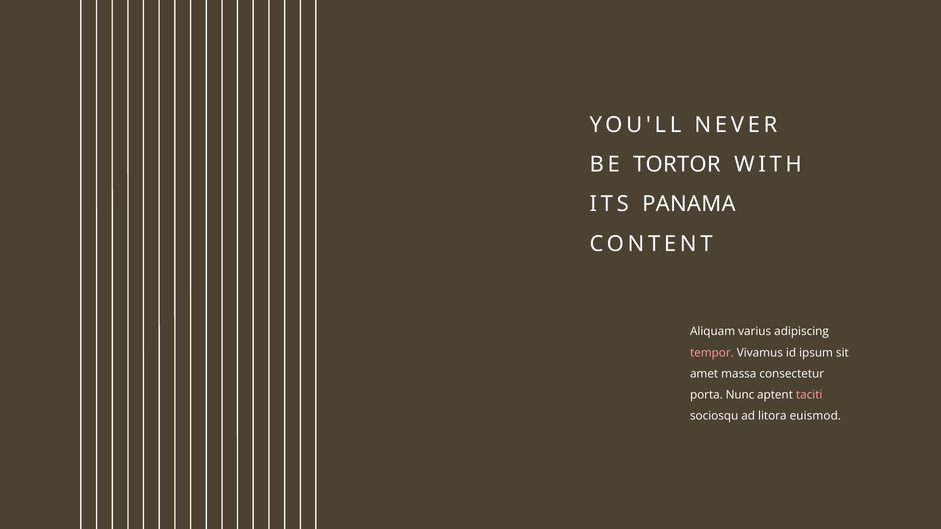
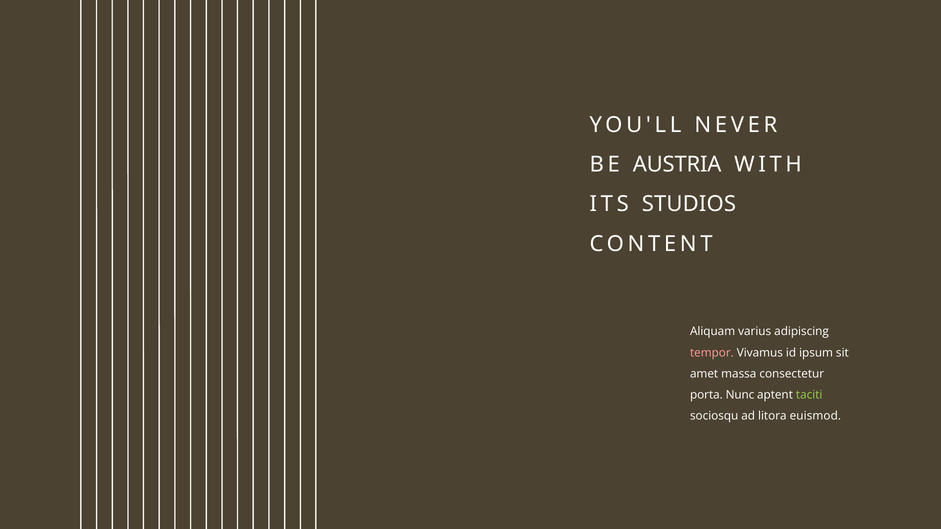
TORTOR: TORTOR -> AUSTRIA (677, 165)
PANAMA: PANAMA -> STUDIOS (689, 204)
taciti colour: pink -> light green (809, 395)
